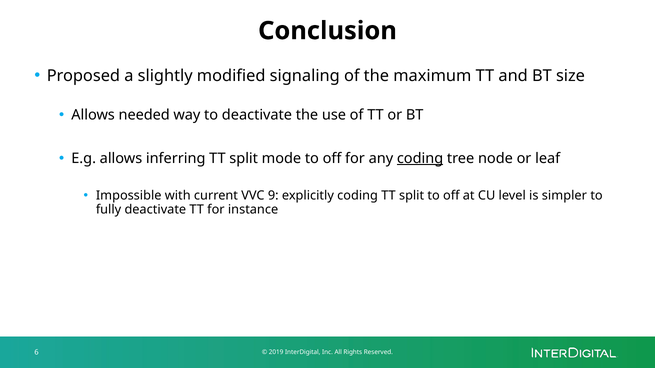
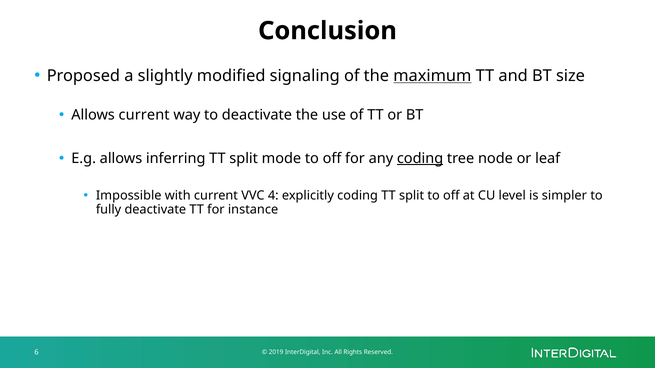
maximum underline: none -> present (432, 76)
Allows needed: needed -> current (144, 115)
9: 9 -> 4 (273, 196)
